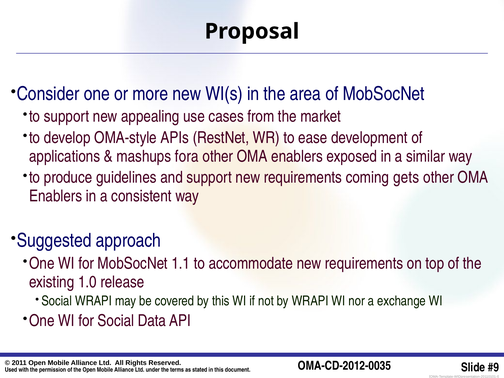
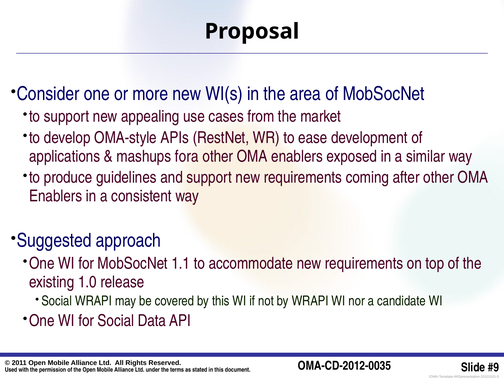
gets: gets -> after (406, 178)
exchange: exchange -> candidate (402, 301)
